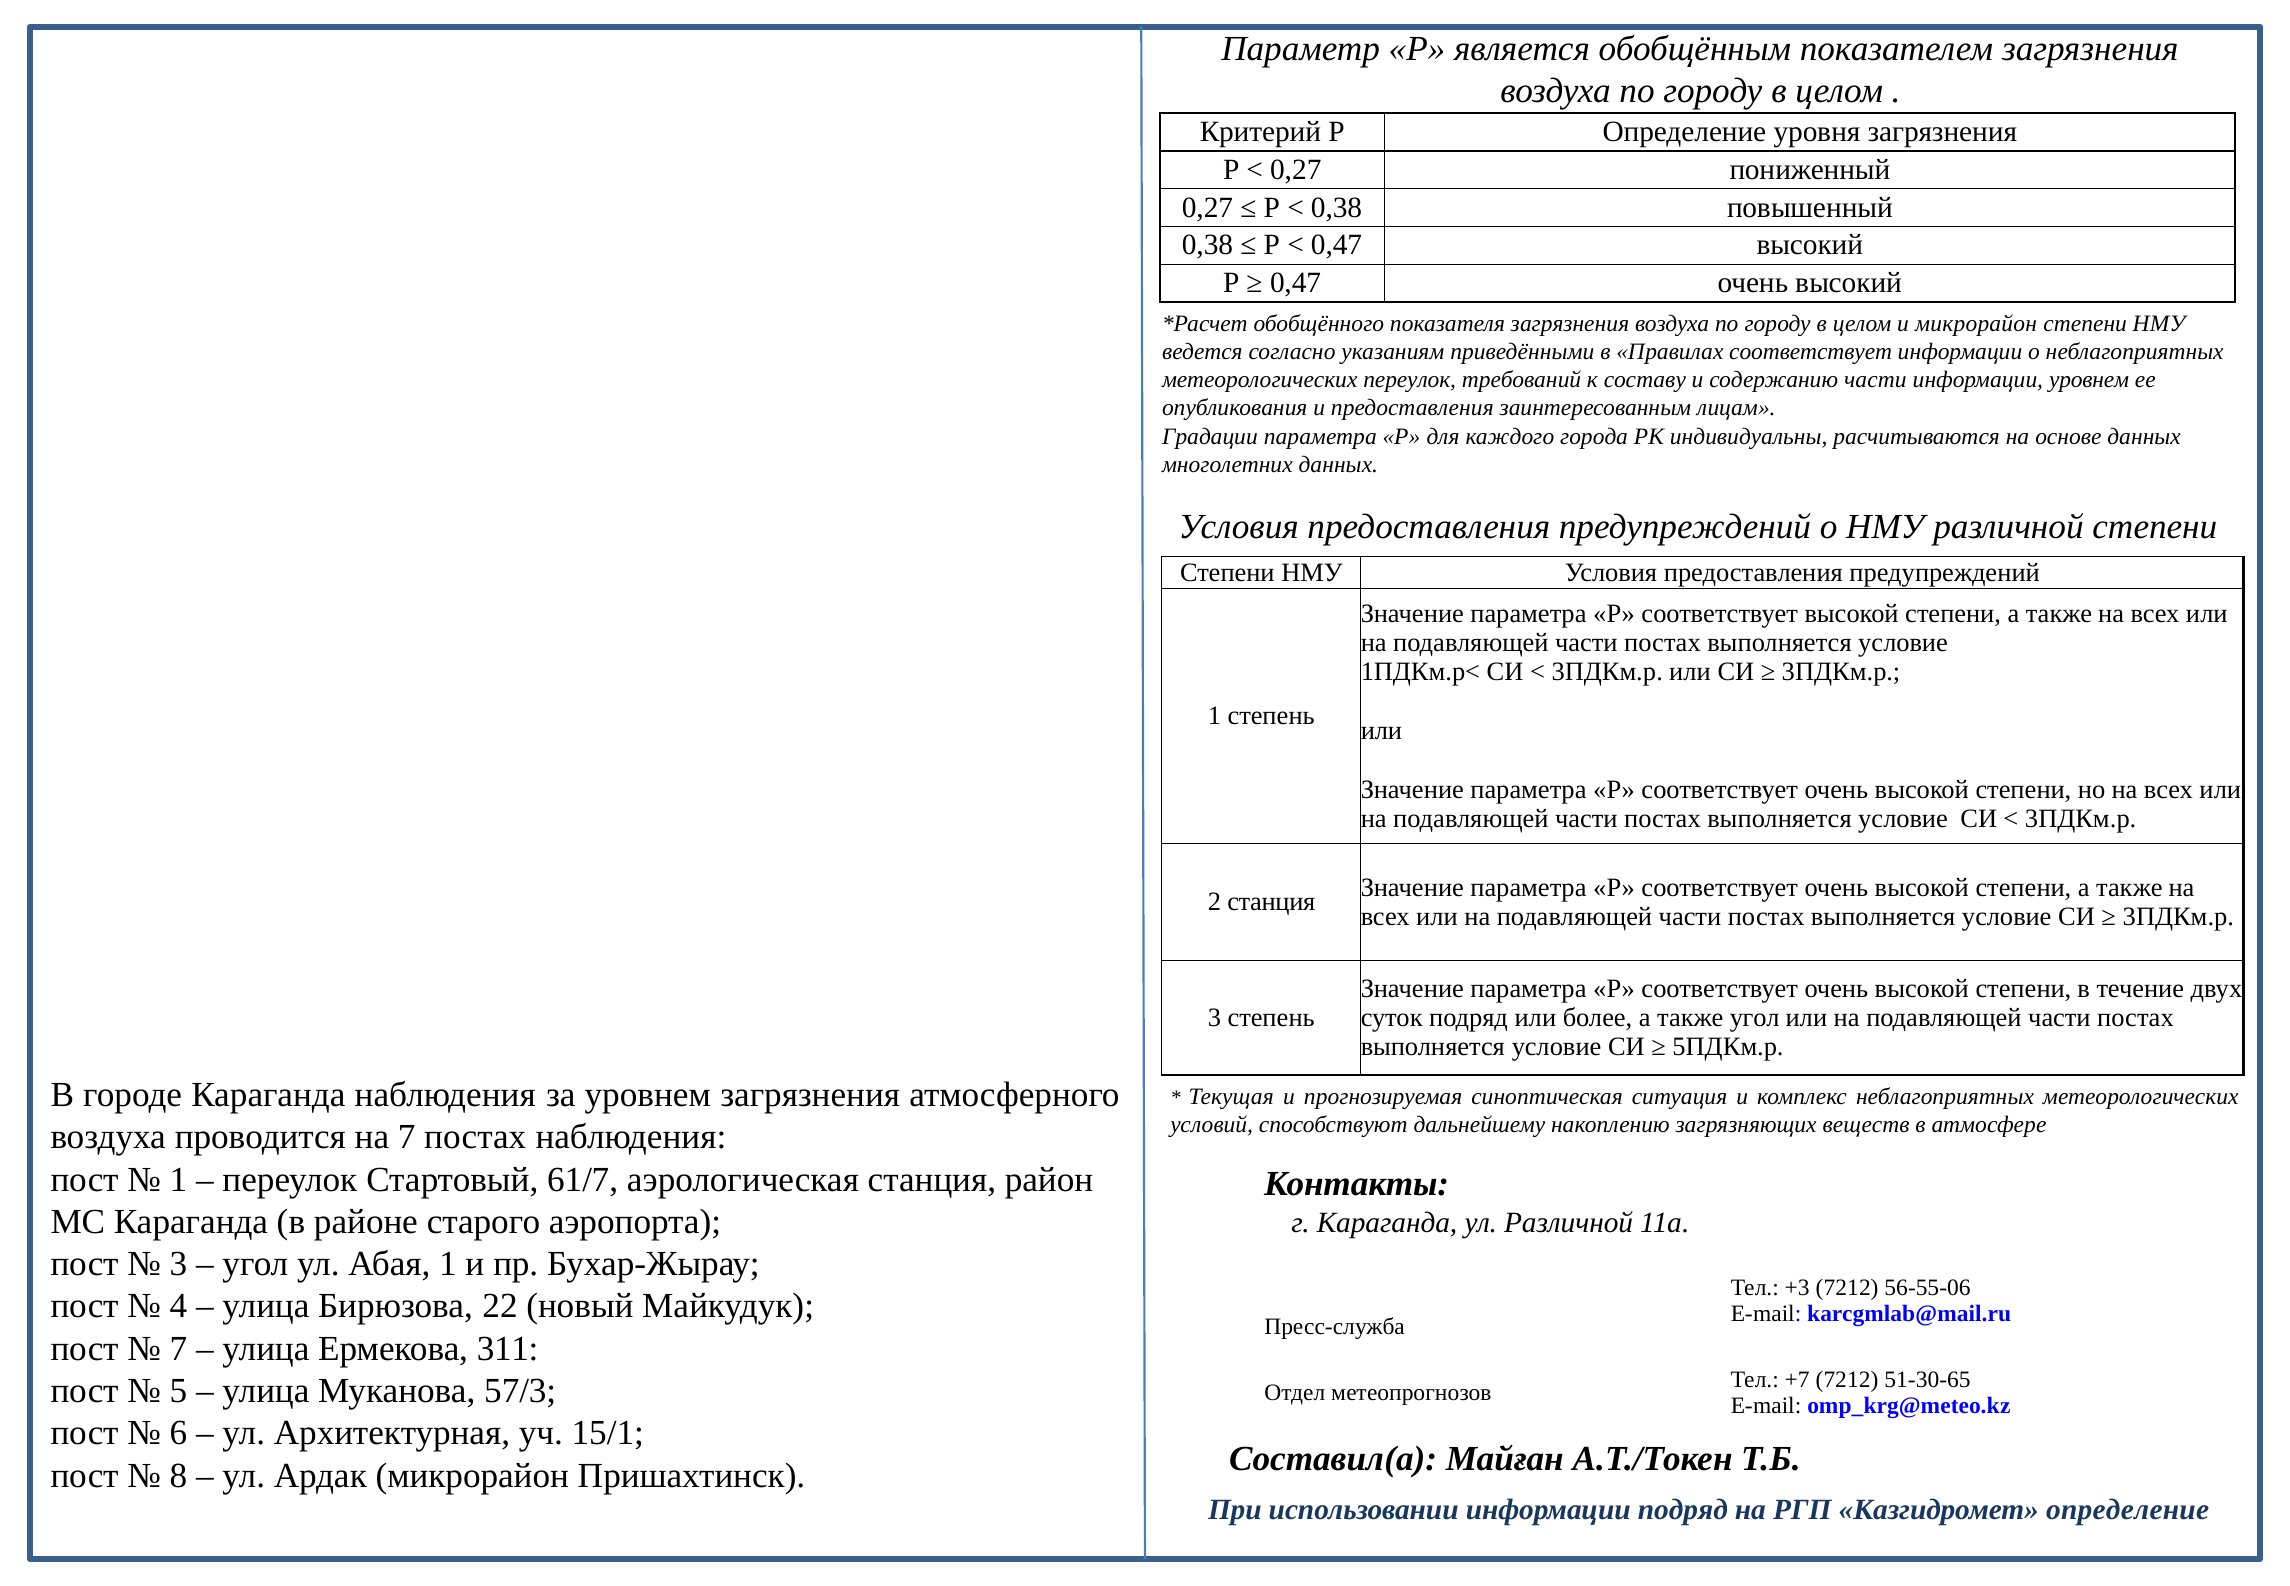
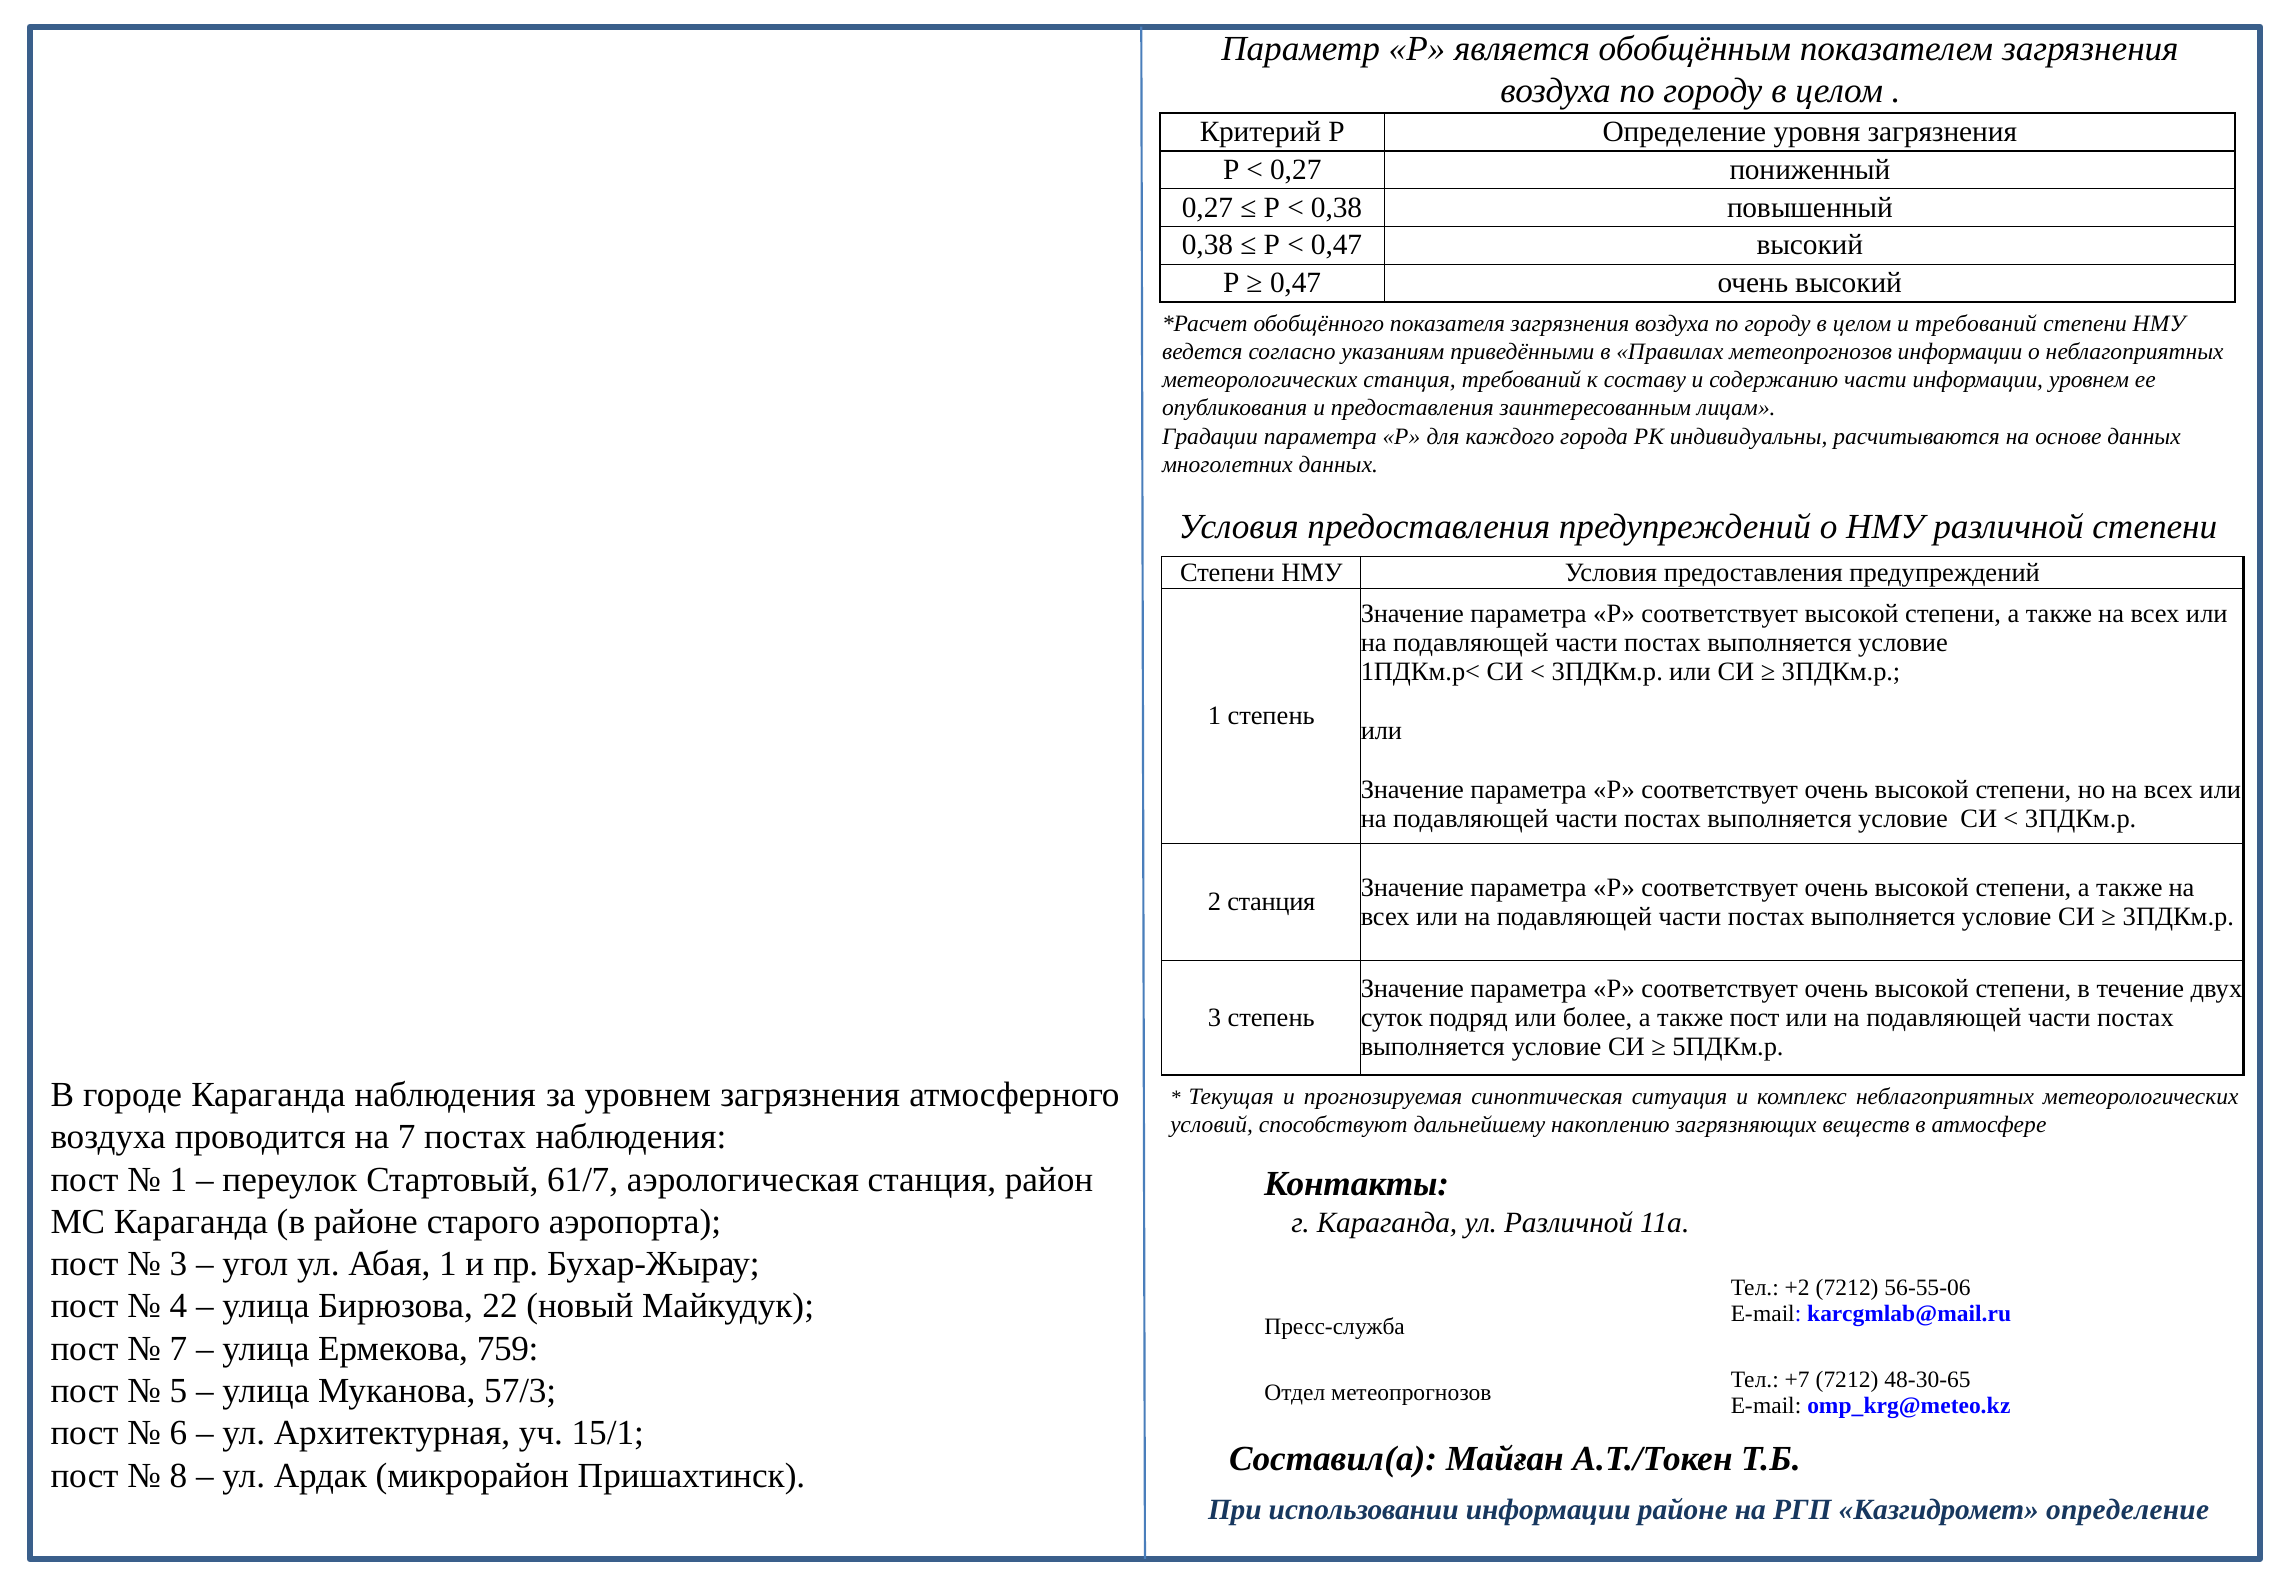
и микрорайон: микрорайон -> требований (1976, 324)
Правилах соответствует: соответствует -> метеопрогнозов (1811, 352)
метеорологических переулок: переулок -> станция (1410, 380)
также угол: угол -> пост (1755, 1017)
+3: +3 -> +2 (1797, 1287)
311: 311 -> 759 (508, 1348)
51-30-65: 51-30-65 -> 48-30-65 (1928, 1379)
информации подряд: подряд -> районе (1683, 1510)
